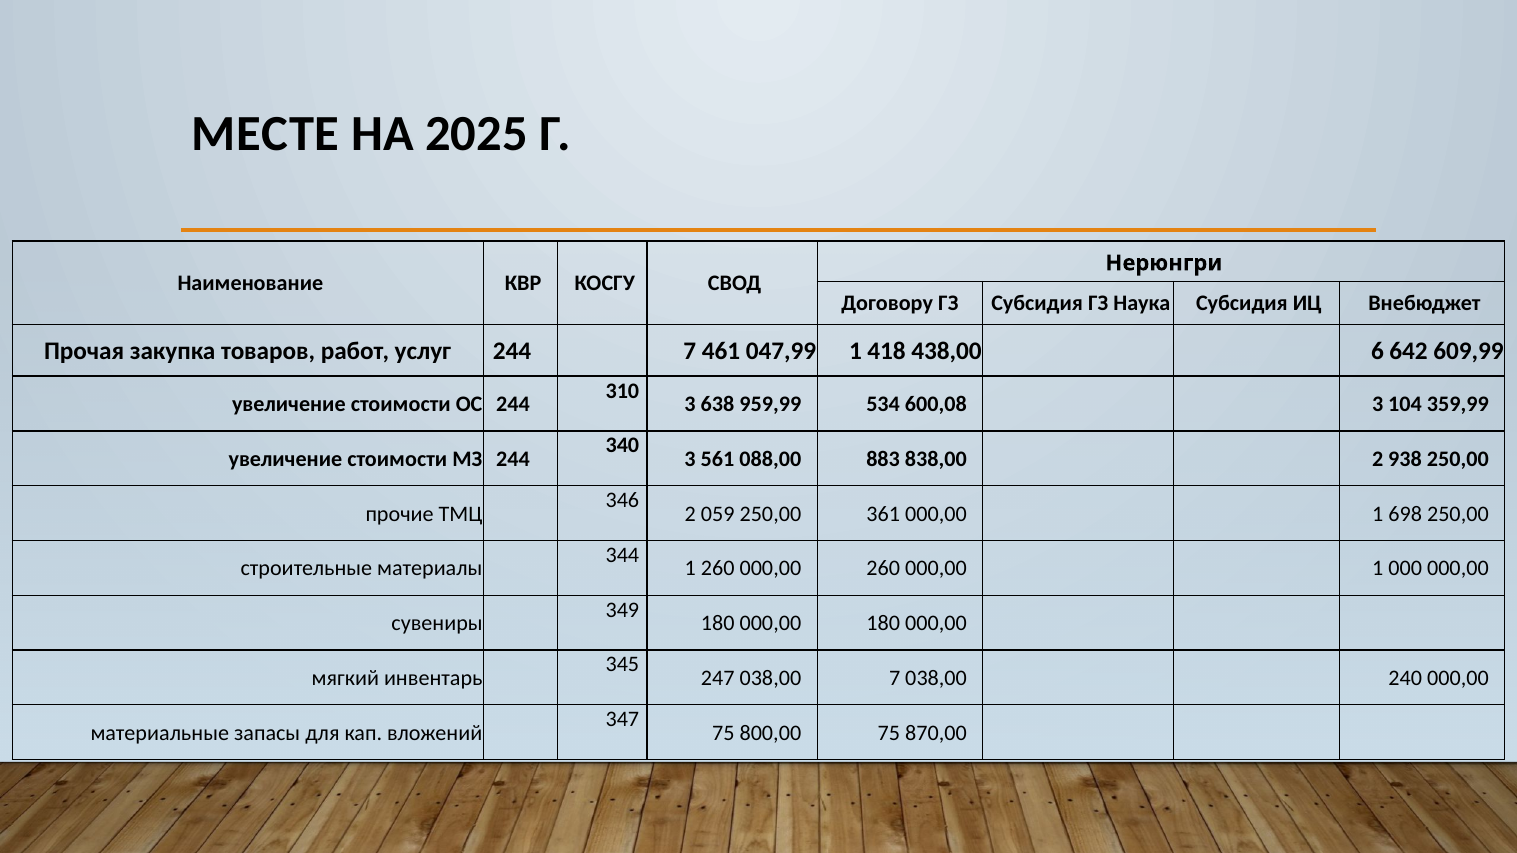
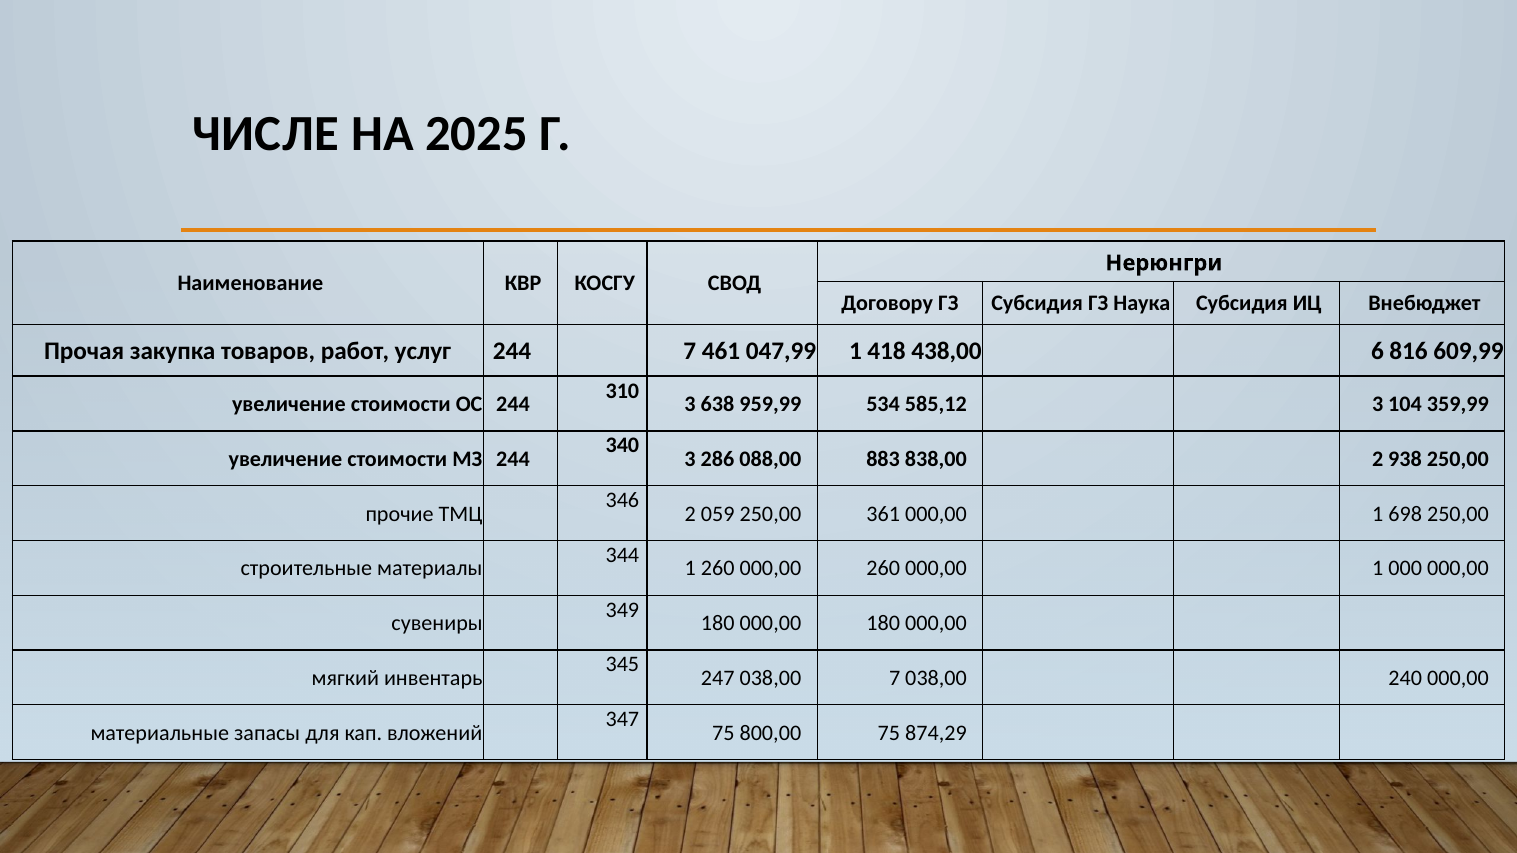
МЕСТЕ: МЕСТЕ -> ЧИСЛЕ (266, 134)
642: 642 -> 816 (1409, 351)
600,08: 600,08 -> 585,12 (936, 404)
561: 561 -> 286 (717, 459)
870,00: 870,00 -> 874,29 (936, 733)
